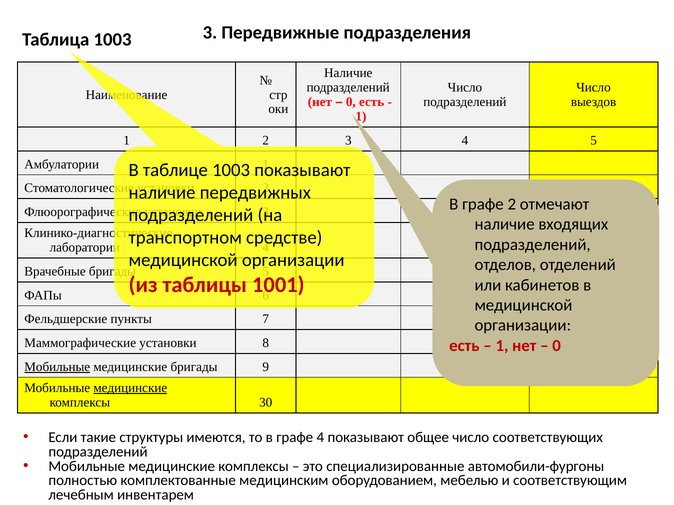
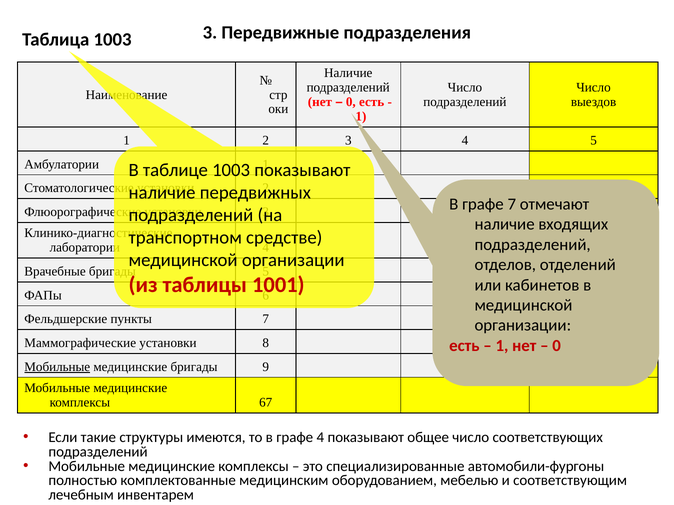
графе 2: 2 -> 7 (512, 204)
медицинские underline: present -> none (130, 388)
30: 30 -> 67 (266, 403)
